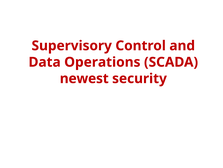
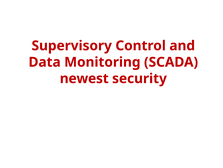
Operations: Operations -> Monitoring (102, 62)
